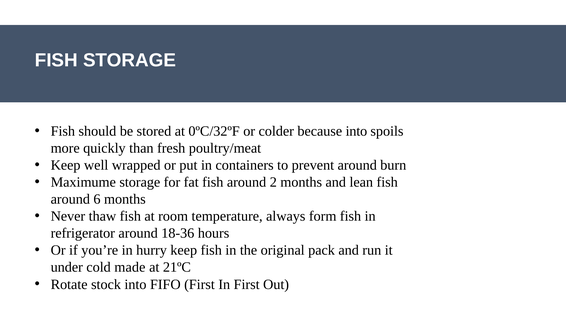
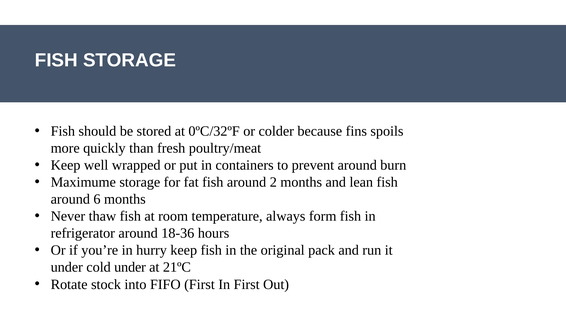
because into: into -> fins (356, 131)
cold made: made -> under (130, 267)
